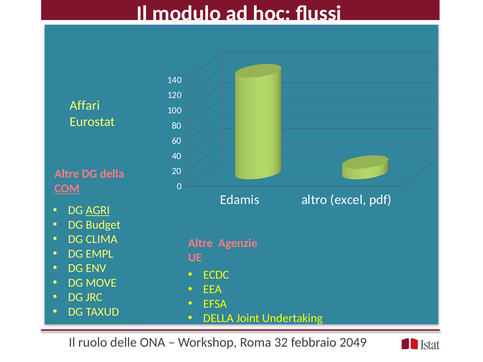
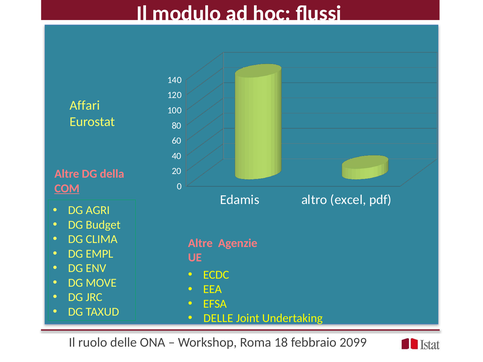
AGRI underline: present -> none (98, 210)
DELLA: DELLA -> DELLE (218, 319)
32: 32 -> 18 (281, 343)
2049: 2049 -> 2099 (353, 343)
